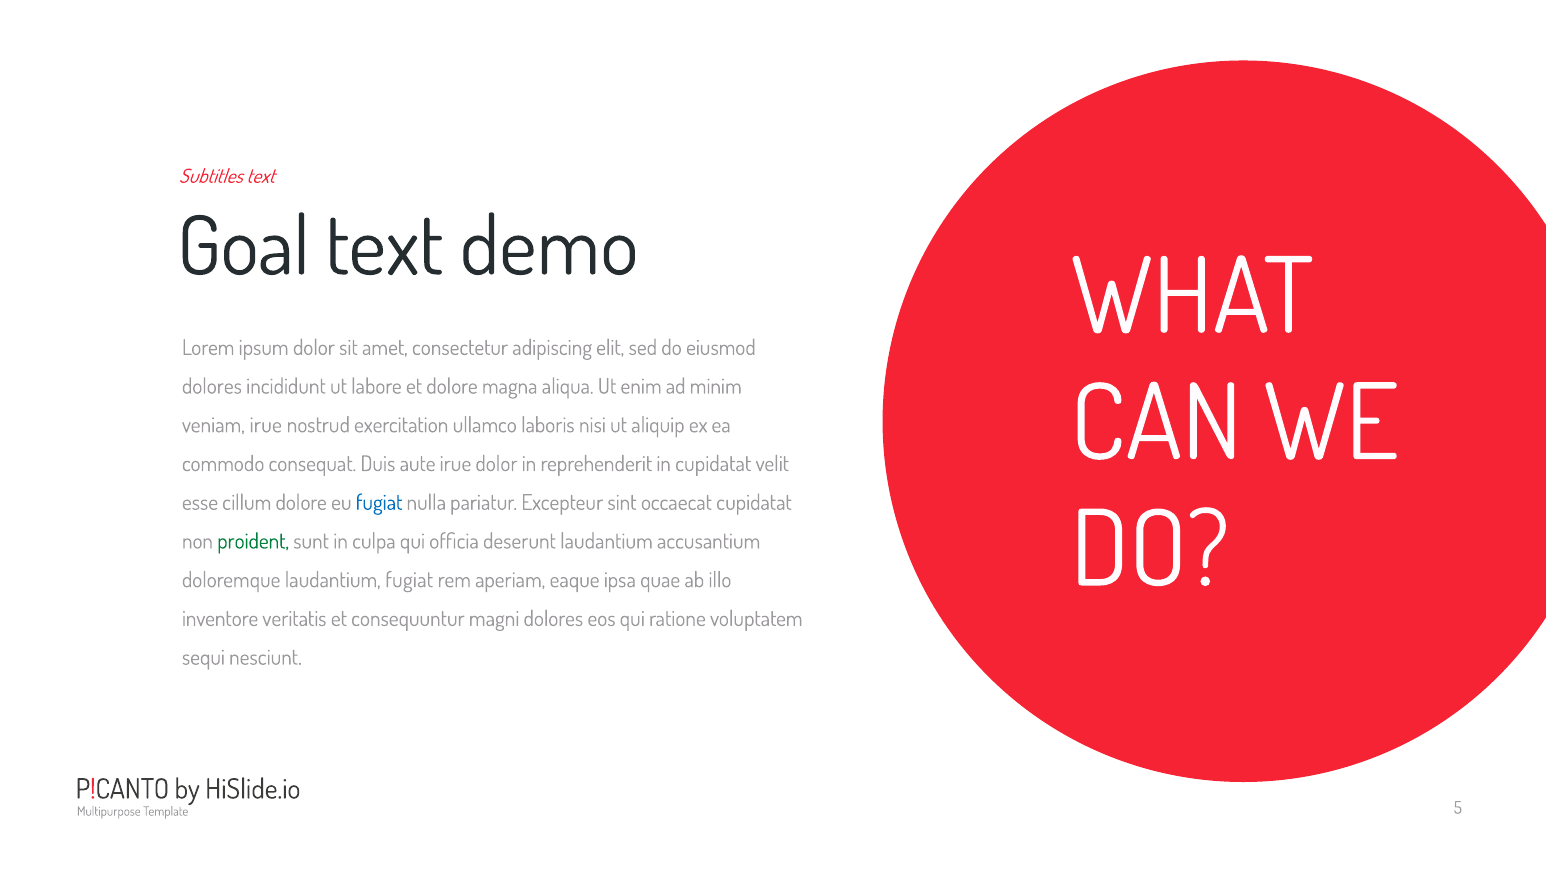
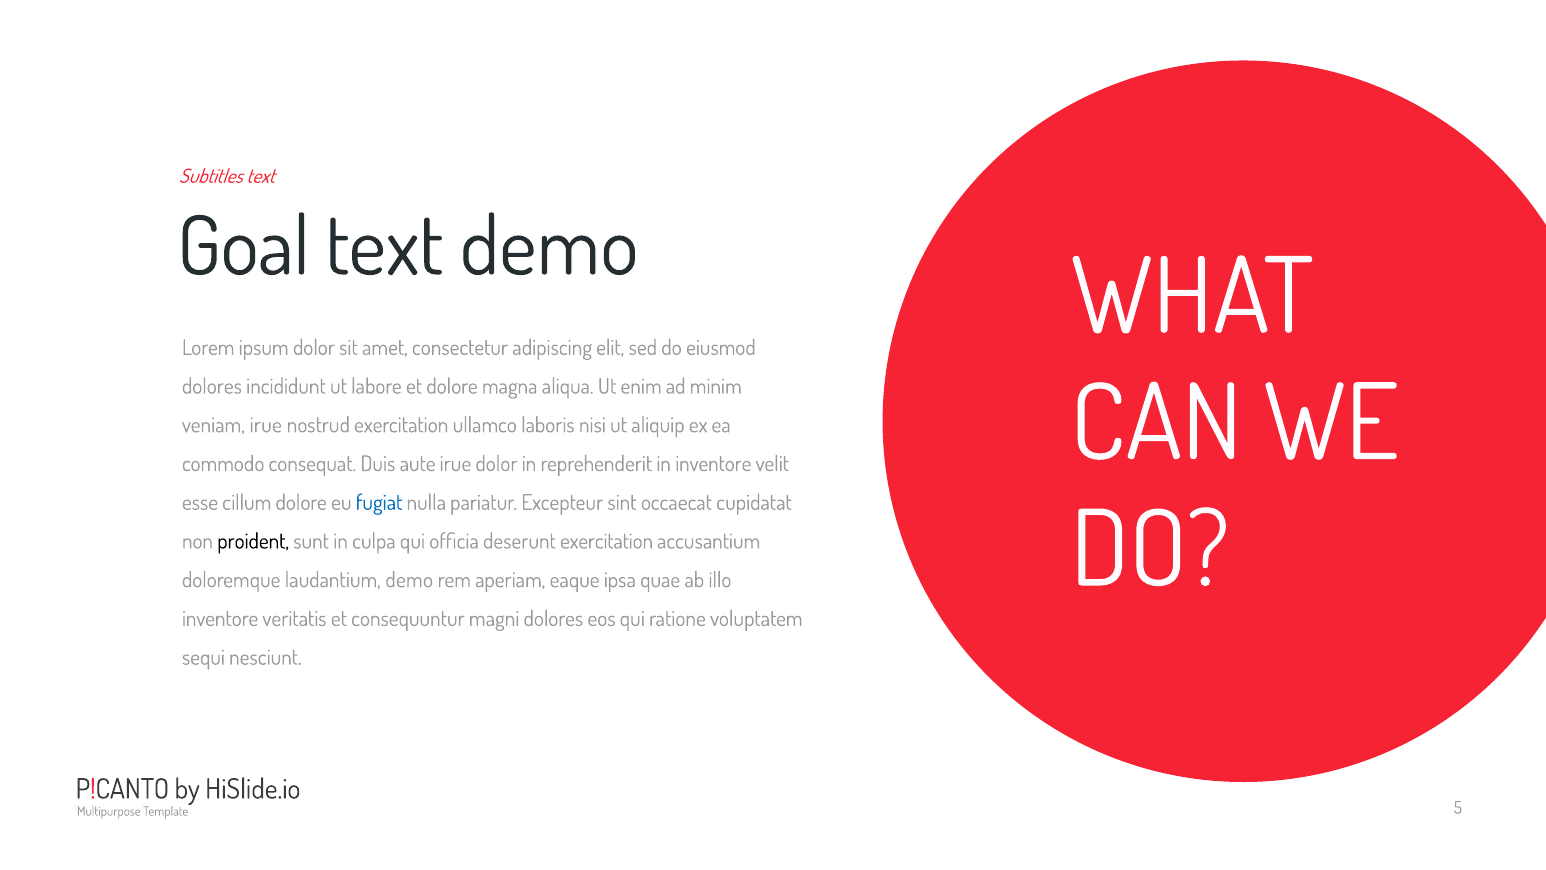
in cupidatat: cupidatat -> inventore (713, 464)
proident colour: green -> black (253, 541)
deserunt laudantium: laudantium -> exercitation (607, 541)
laudantium fugiat: fugiat -> demo (409, 580)
